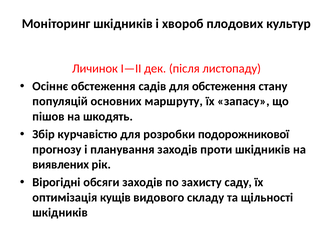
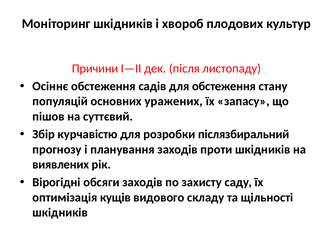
Личинок: Личинок -> Причини (95, 68)
маршруту: маршруту -> уражених (174, 101)
шкодять: шкодять -> суттєвий (108, 116)
подорожникової: подорожникової -> післязбиральний (244, 134)
